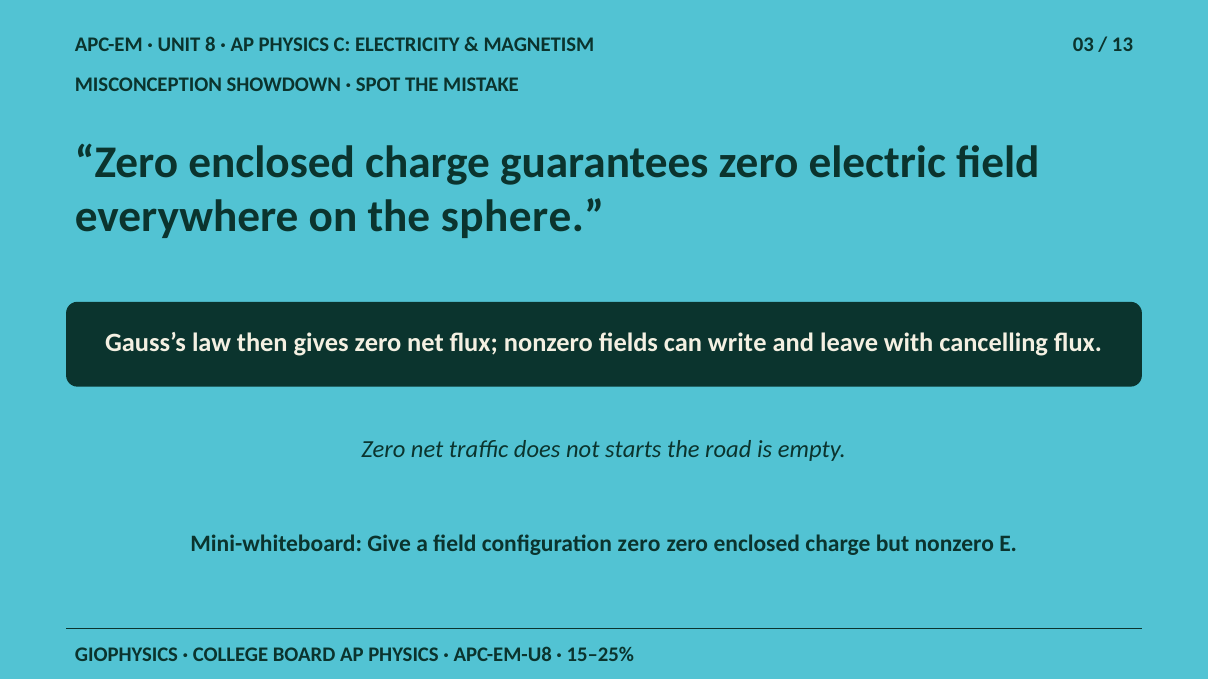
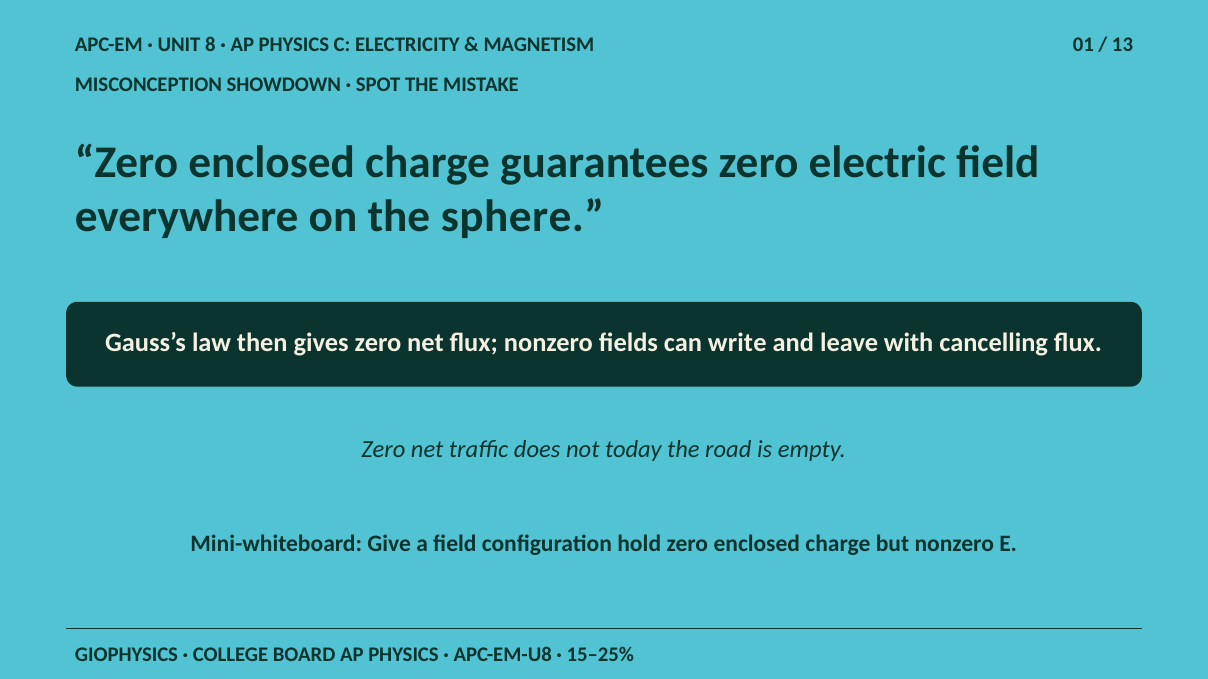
03: 03 -> 01 (1083, 45)
starts: starts -> today (633, 449)
configuration zero: zero -> hold (639, 544)
